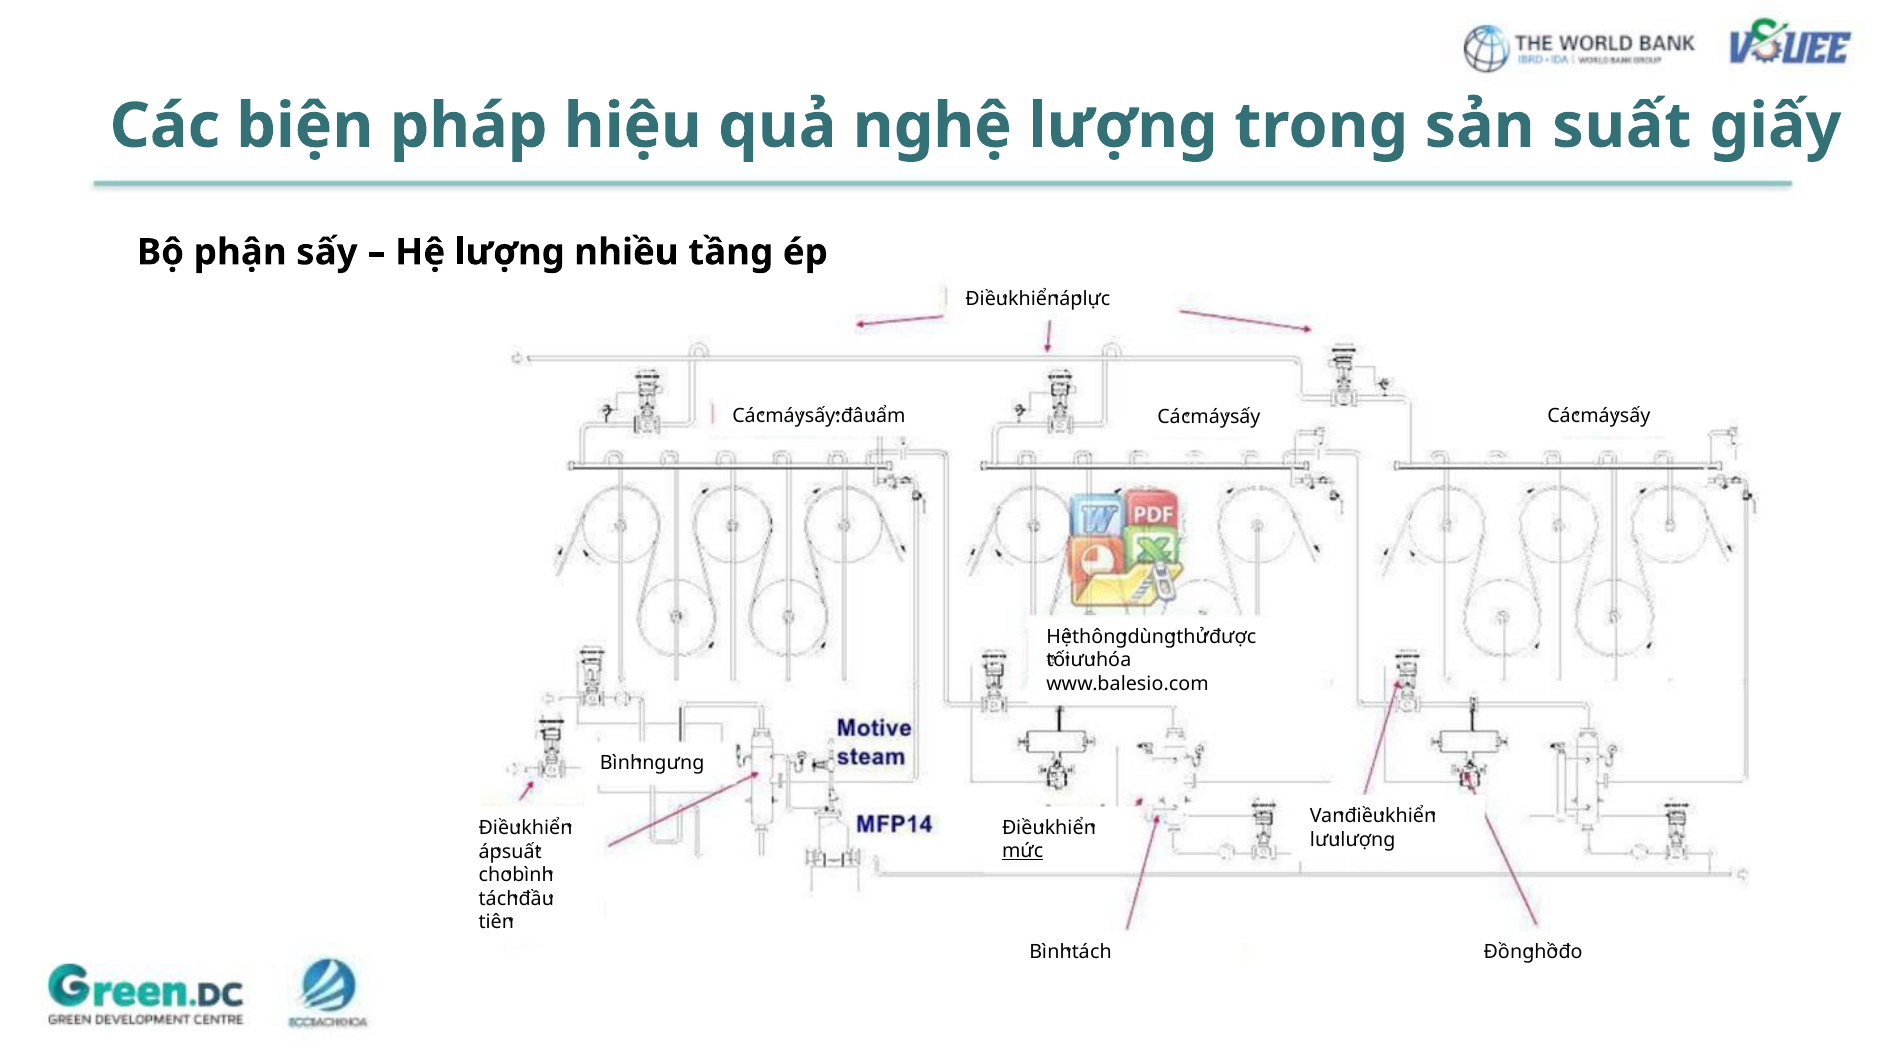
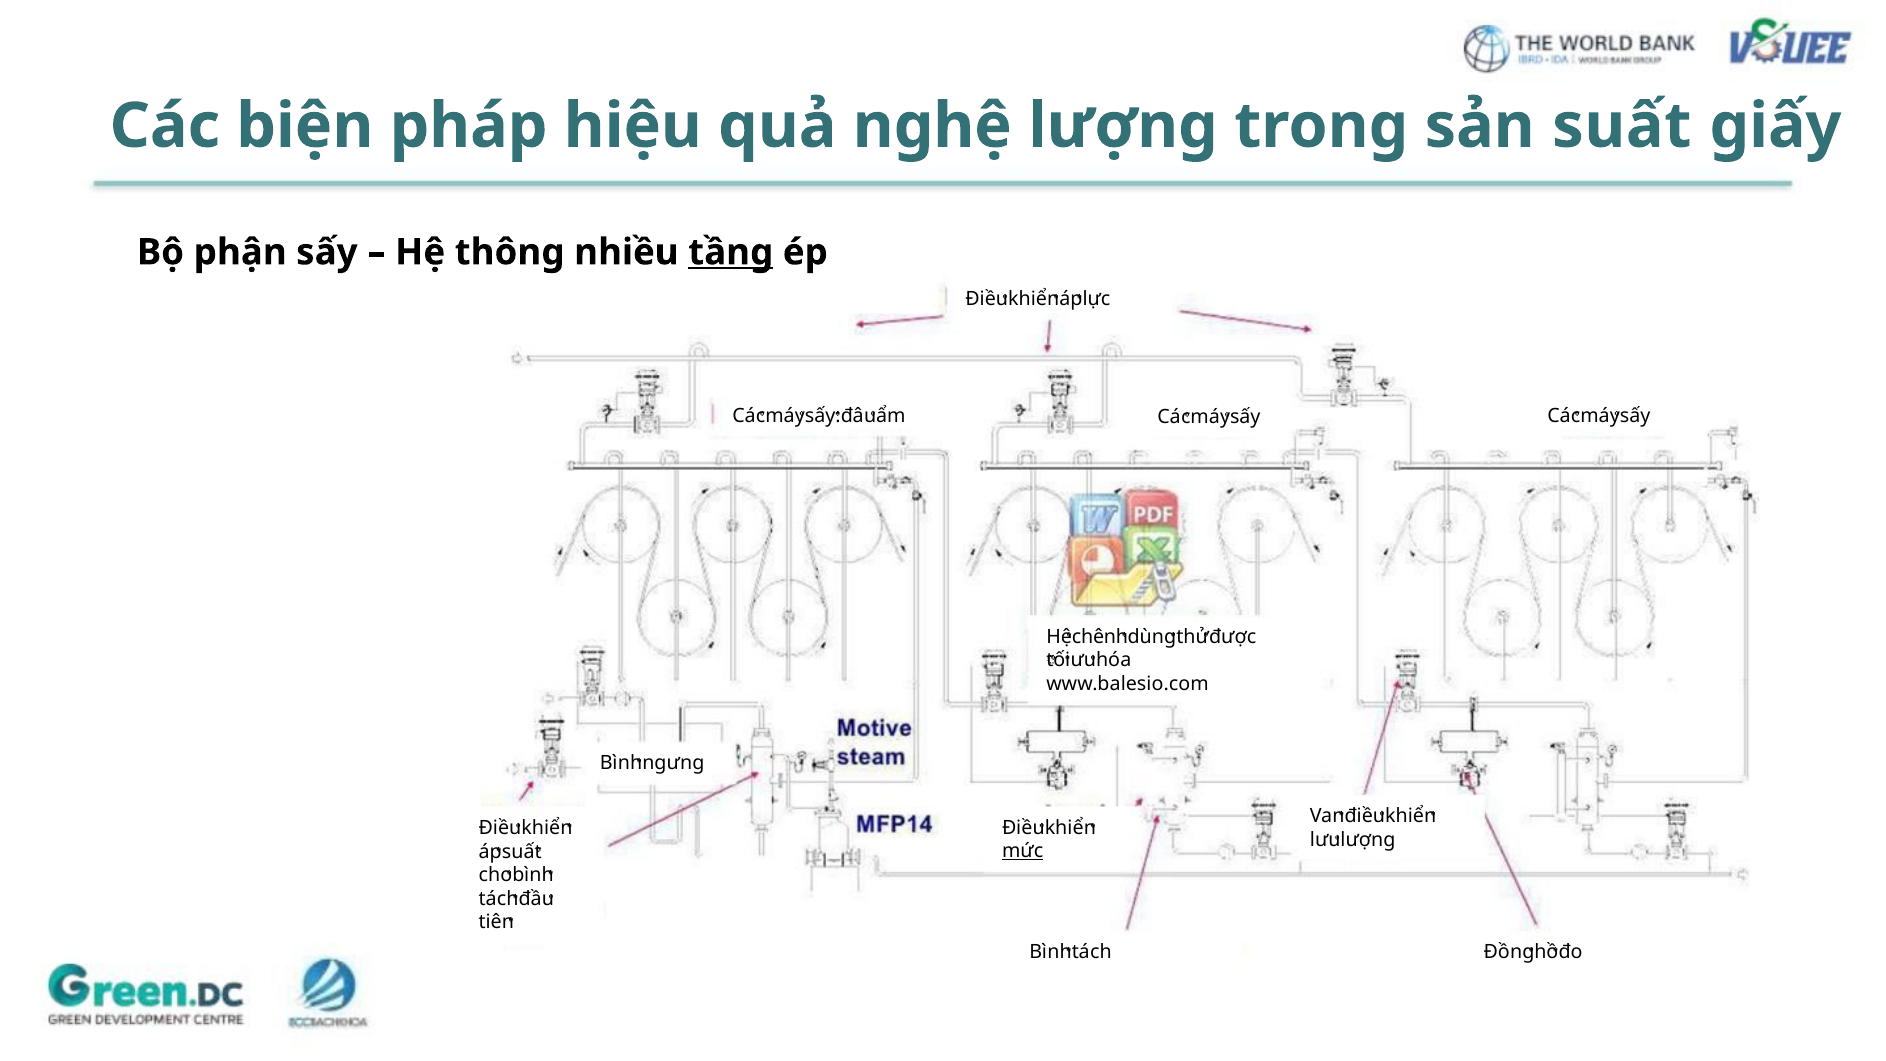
Hệ lượng: lượng -> thông (510, 252)
tầng underline: none -> present (731, 252)
thông: thông -> chênh (1100, 637)
